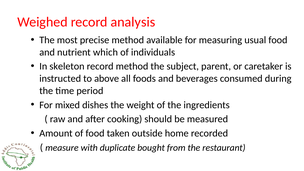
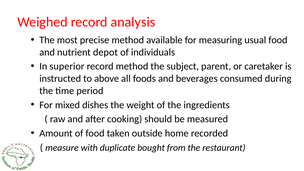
which: which -> depot (105, 52)
skeleton: skeleton -> superior (67, 66)
